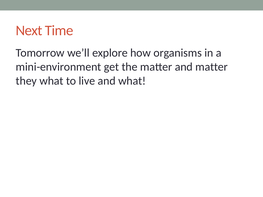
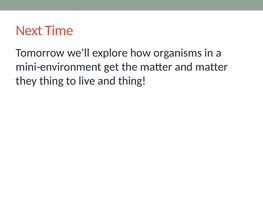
they what: what -> thing (52, 81)
and what: what -> thing (132, 81)
